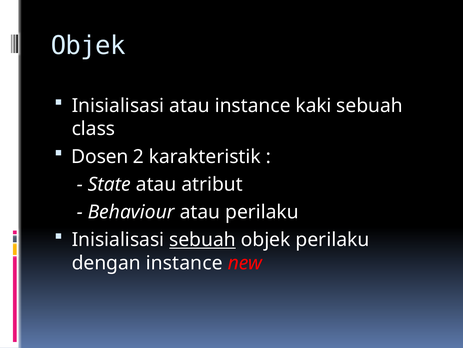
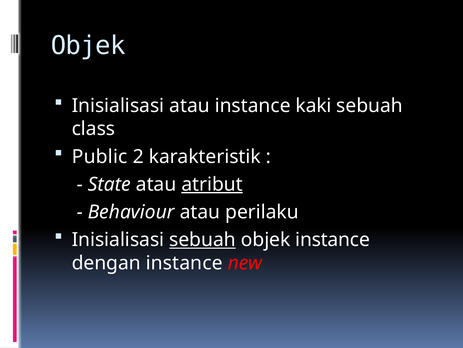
Dosen: Dosen -> Public (100, 156)
atribut underline: none -> present (212, 184)
objek perilaku: perilaku -> instance (333, 239)
